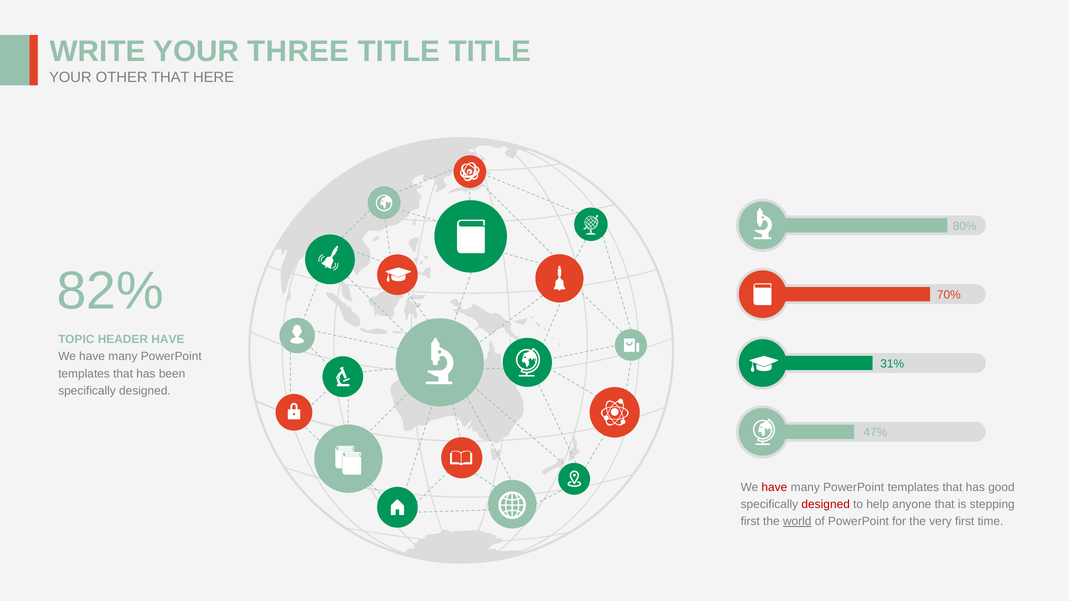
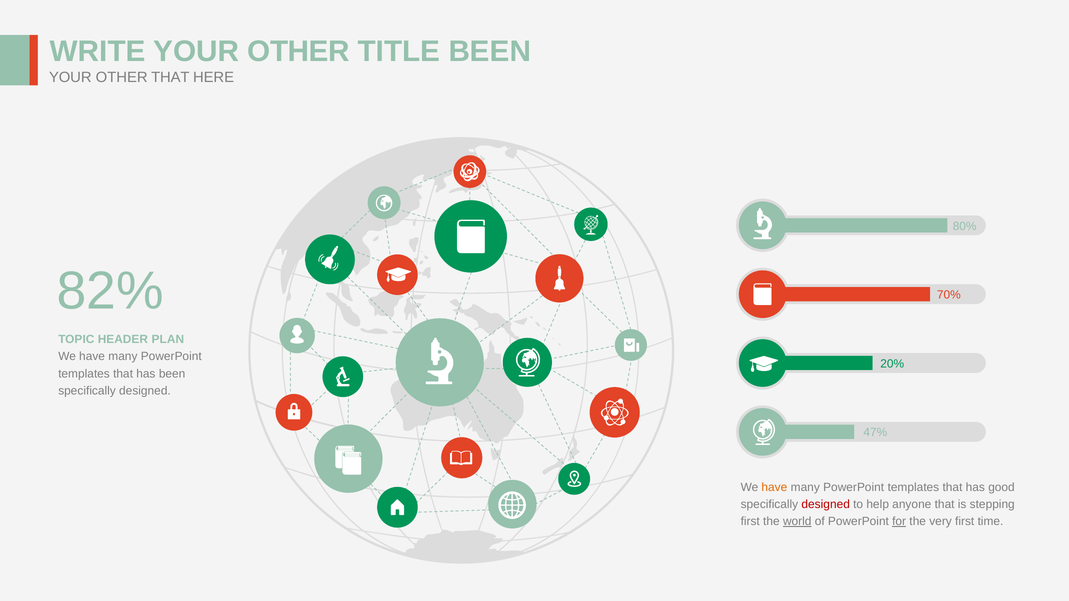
WRITE YOUR THREE: THREE -> OTHER (299, 51)
TITLE TITLE: TITLE -> BEEN (490, 51)
HEADER HAVE: HAVE -> PLAN (168, 340)
31%: 31% -> 20% (892, 364)
have colour: red -> orange (774, 487)
for underline: none -> present (899, 521)
